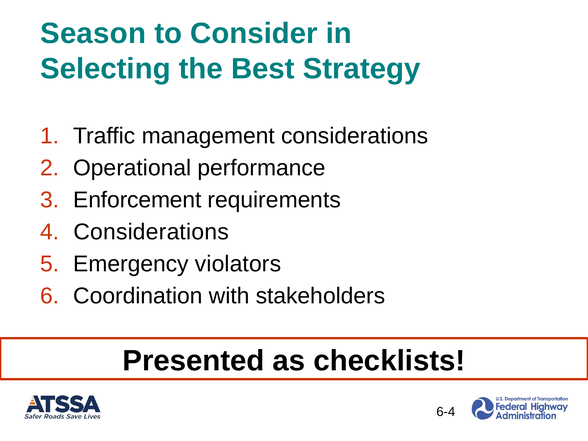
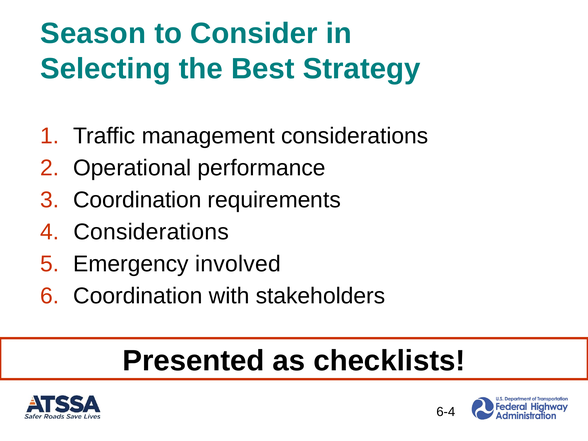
Enforcement: Enforcement -> Coordination (137, 200)
violators: violators -> involved (238, 264)
